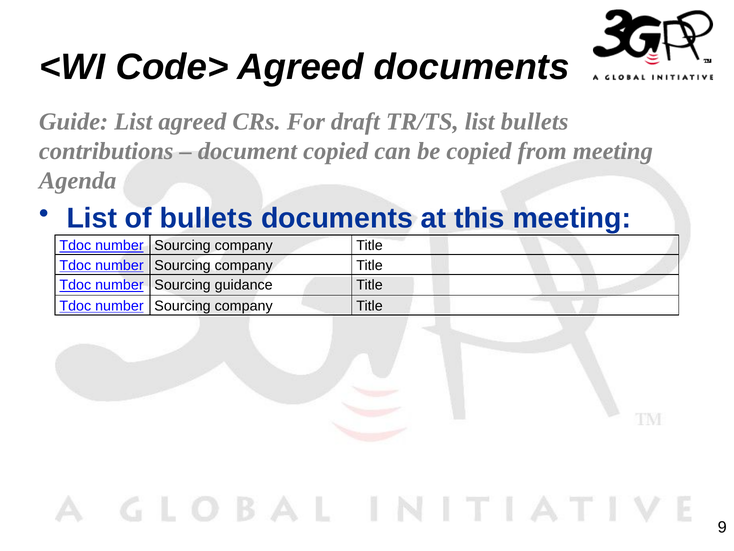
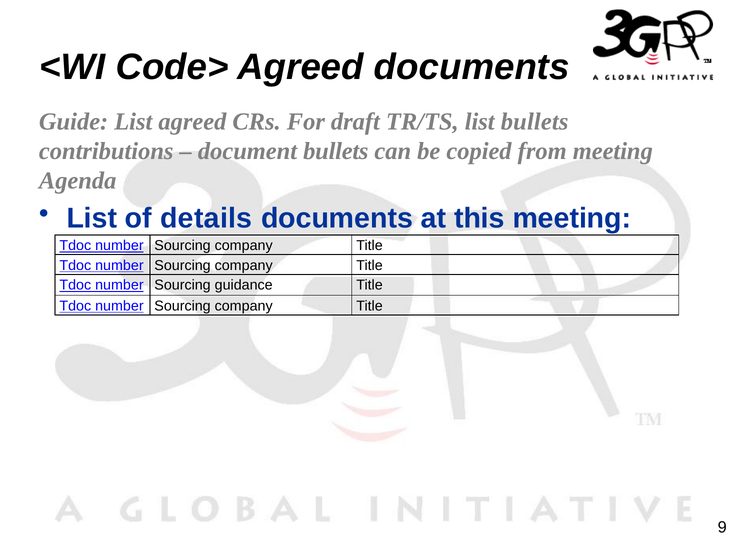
document copied: copied -> bullets (336, 151)
of bullets: bullets -> details (206, 218)
